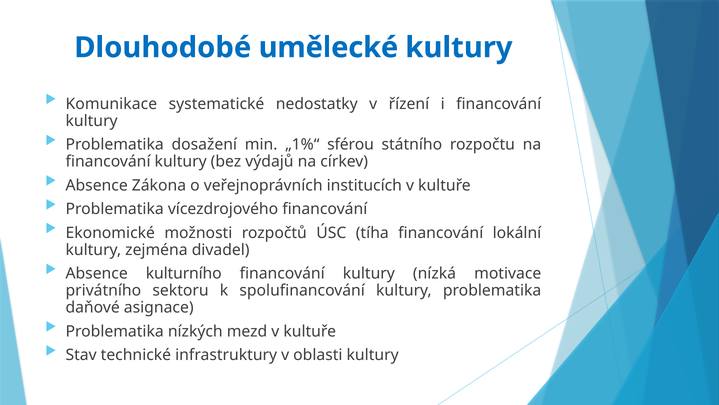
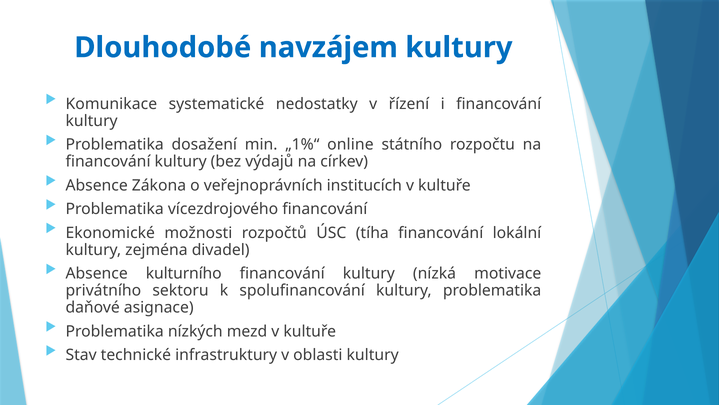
umělecké: umělecké -> navzájem (328, 47)
sférou: sférou -> online (350, 144)
